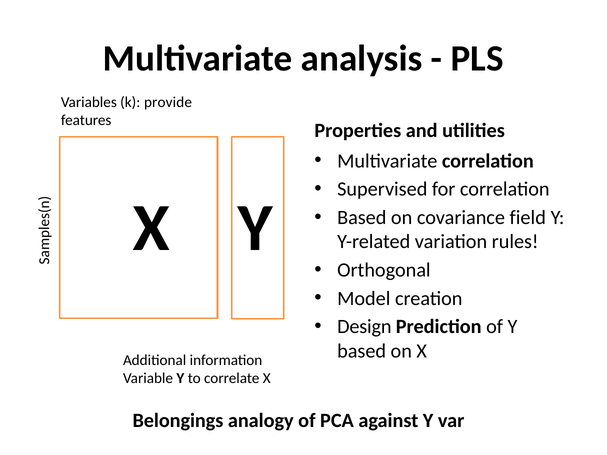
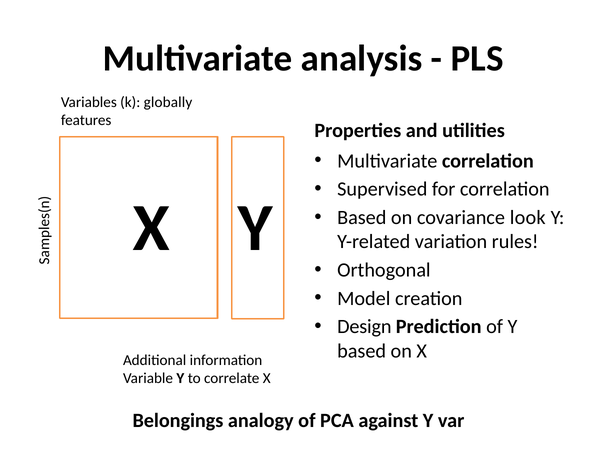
provide: provide -> globally (168, 102)
field: field -> look (528, 218)
